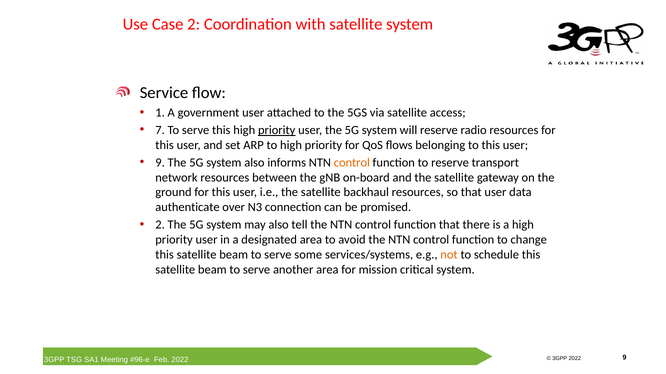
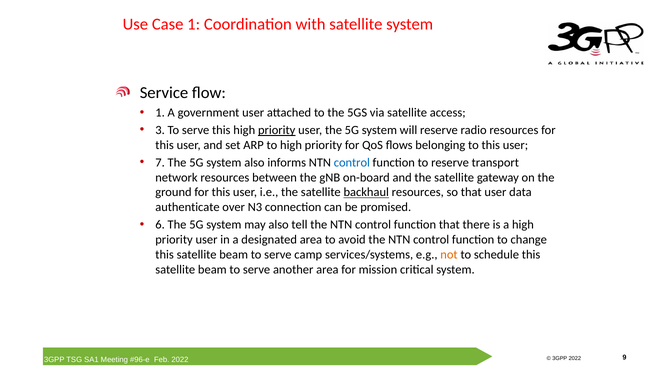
Case 2: 2 -> 1 (194, 24)
7: 7 -> 3 (160, 130)
9: 9 -> 7 (160, 163)
control colour: orange -> blue (352, 163)
backhaul underline: none -> present (366, 193)
2: 2 -> 6 (160, 225)
some: some -> camp (308, 255)
